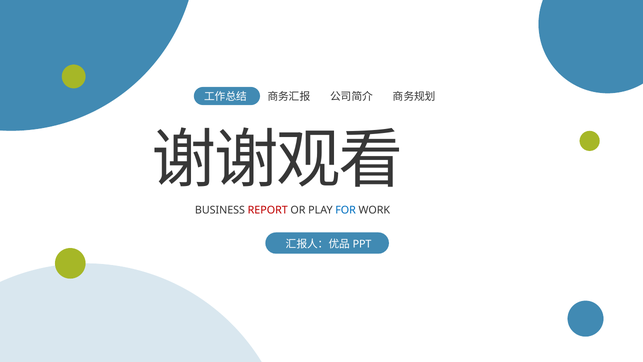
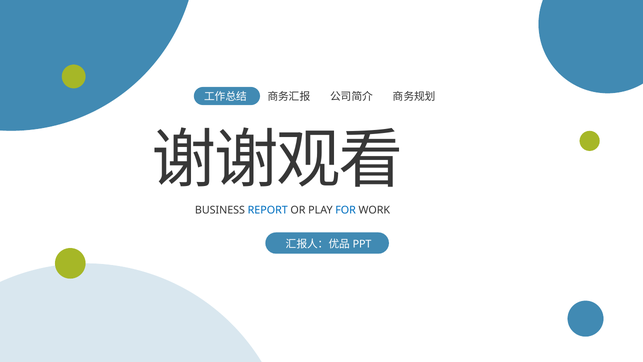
REPORT colour: red -> blue (268, 210)
